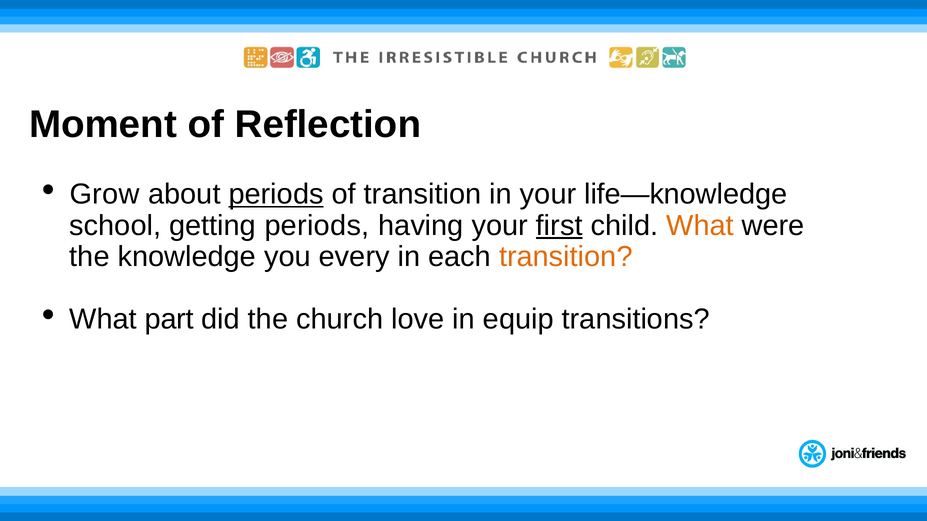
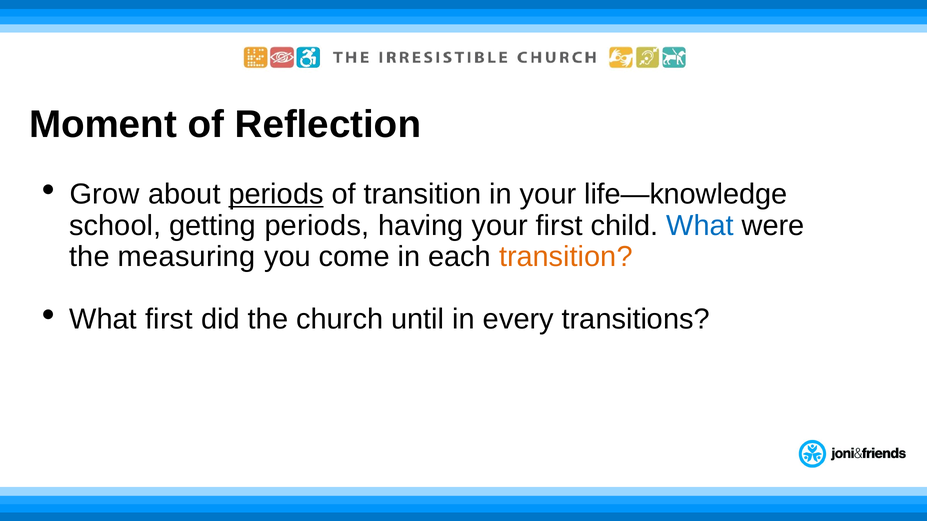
first underline: present -> none (559, 226)
What colour: orange -> blue (700, 226)
knowledge: knowledge -> measuring (187, 257)
every: every -> come (354, 257)
What part: part -> first (169, 320)
love: love -> until (418, 320)
equip: equip -> every (518, 320)
